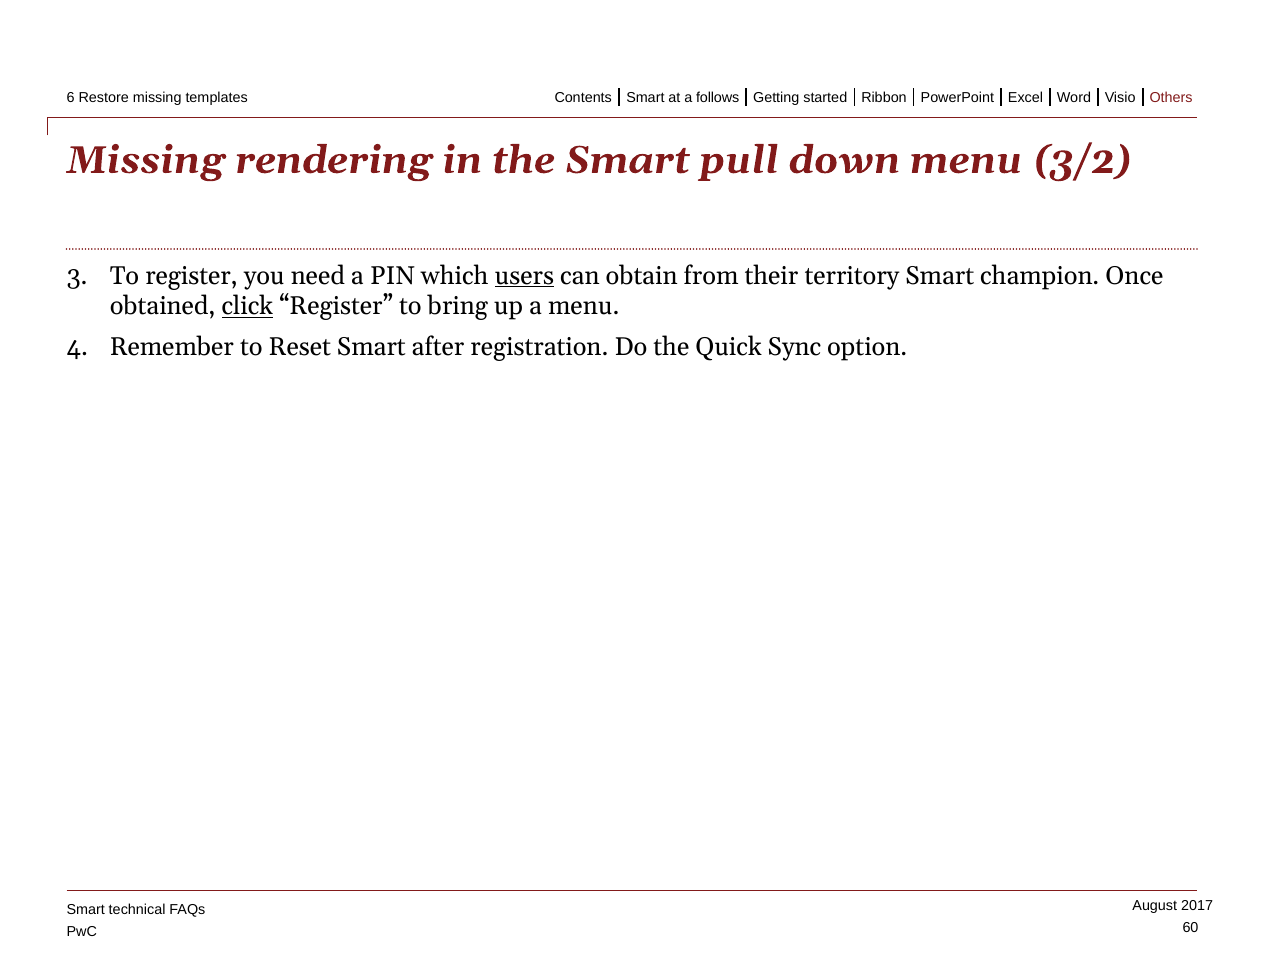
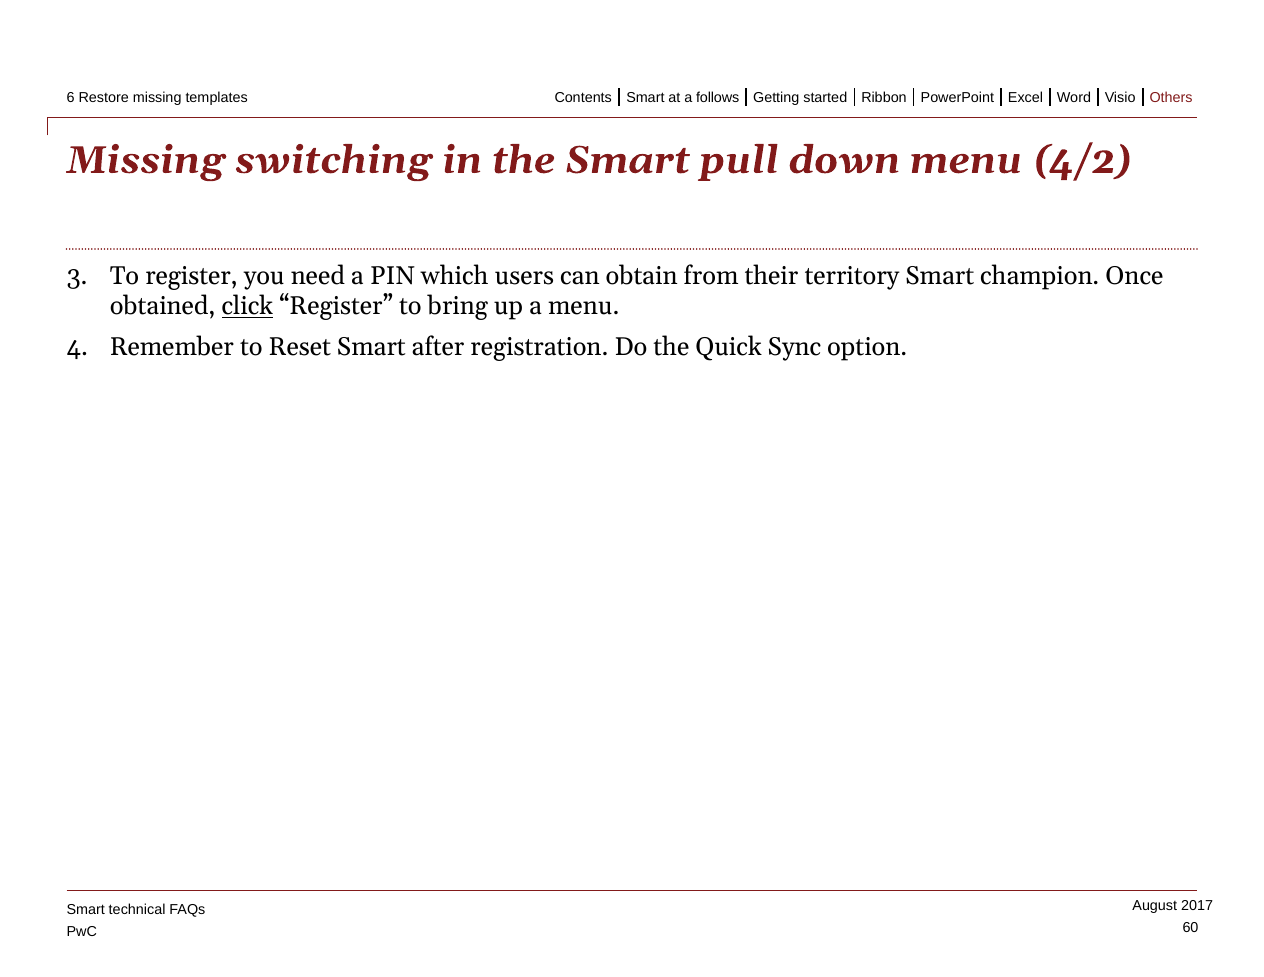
rendering: rendering -> switching (333, 160)
3/2: 3/2 -> 4/2 (1082, 160)
users underline: present -> none (524, 276)
